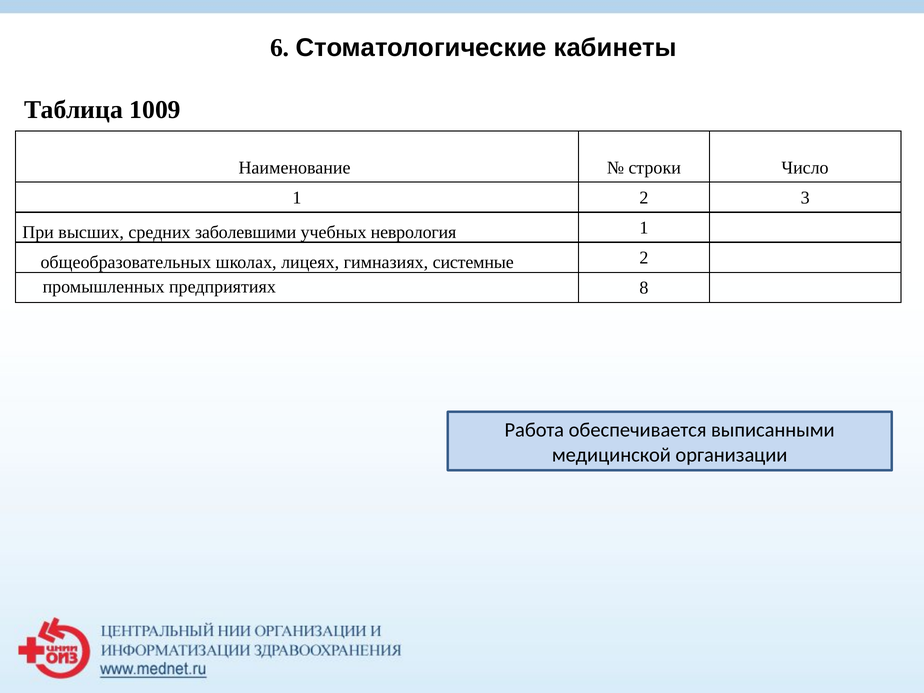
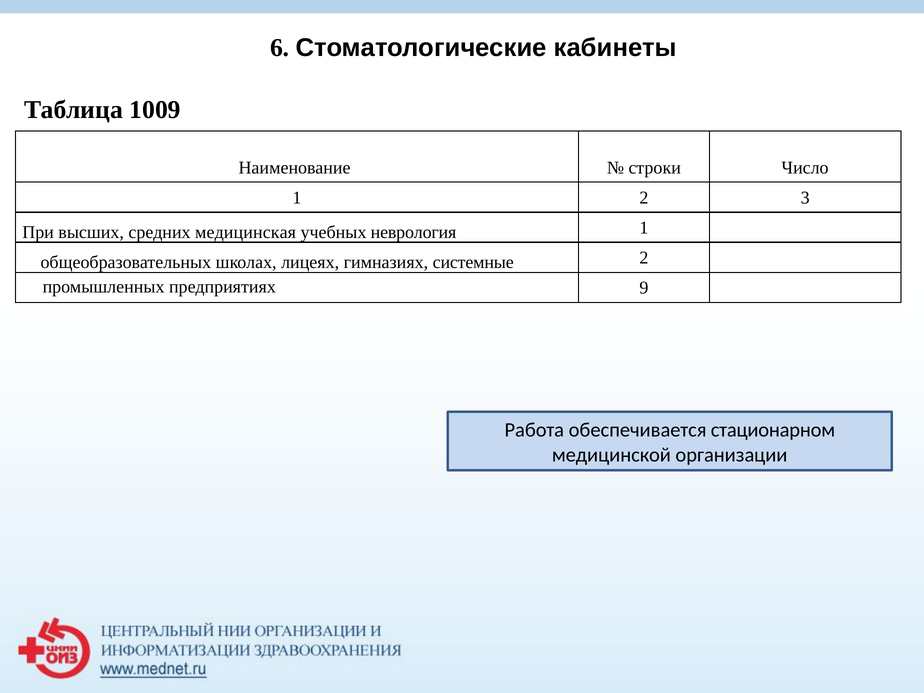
заболевшими: заболевшими -> медицинская (246, 232)
8: 8 -> 9 (644, 288)
выписанными: выписанными -> стационарном (773, 430)
